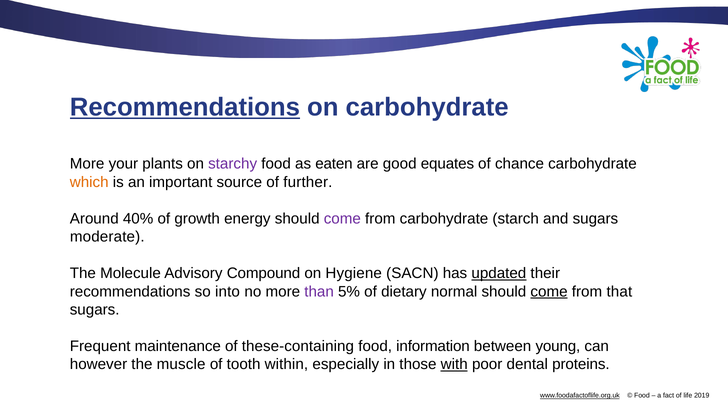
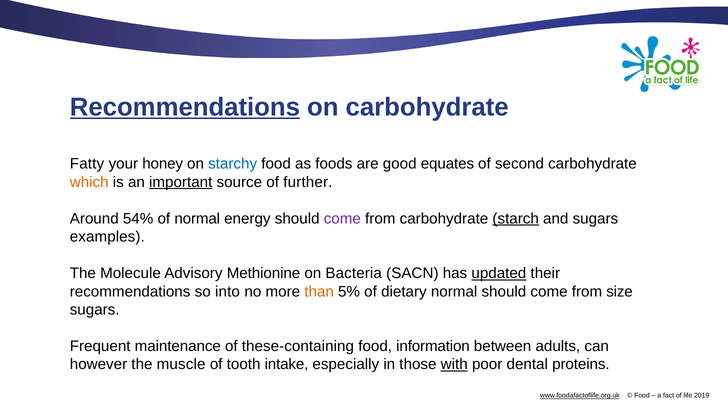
More: More -> Fatty (87, 164)
plants: plants -> honey (163, 164)
starchy colour: purple -> blue (233, 164)
eaten: eaten -> foods (334, 164)
chance: chance -> second (520, 164)
important underline: none -> present (181, 182)
40%: 40% -> 54% (138, 218)
of growth: growth -> normal (197, 218)
starch underline: none -> present (516, 218)
moderate: moderate -> examples (107, 237)
Compound: Compound -> Methionine (263, 273)
Hygiene: Hygiene -> Bacteria (354, 273)
than colour: purple -> orange (319, 291)
come underline: present -> none (549, 291)
that: that -> size (620, 291)
young: young -> adults (558, 346)
within: within -> intake (287, 364)
